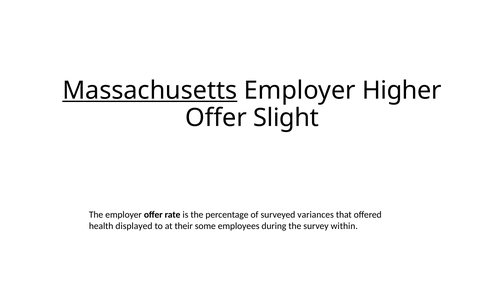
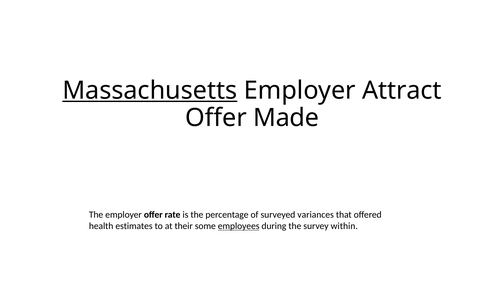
Higher: Higher -> Attract (402, 90)
Slight: Slight -> Made (286, 118)
displayed: displayed -> estimates (134, 226)
employees underline: none -> present (239, 226)
